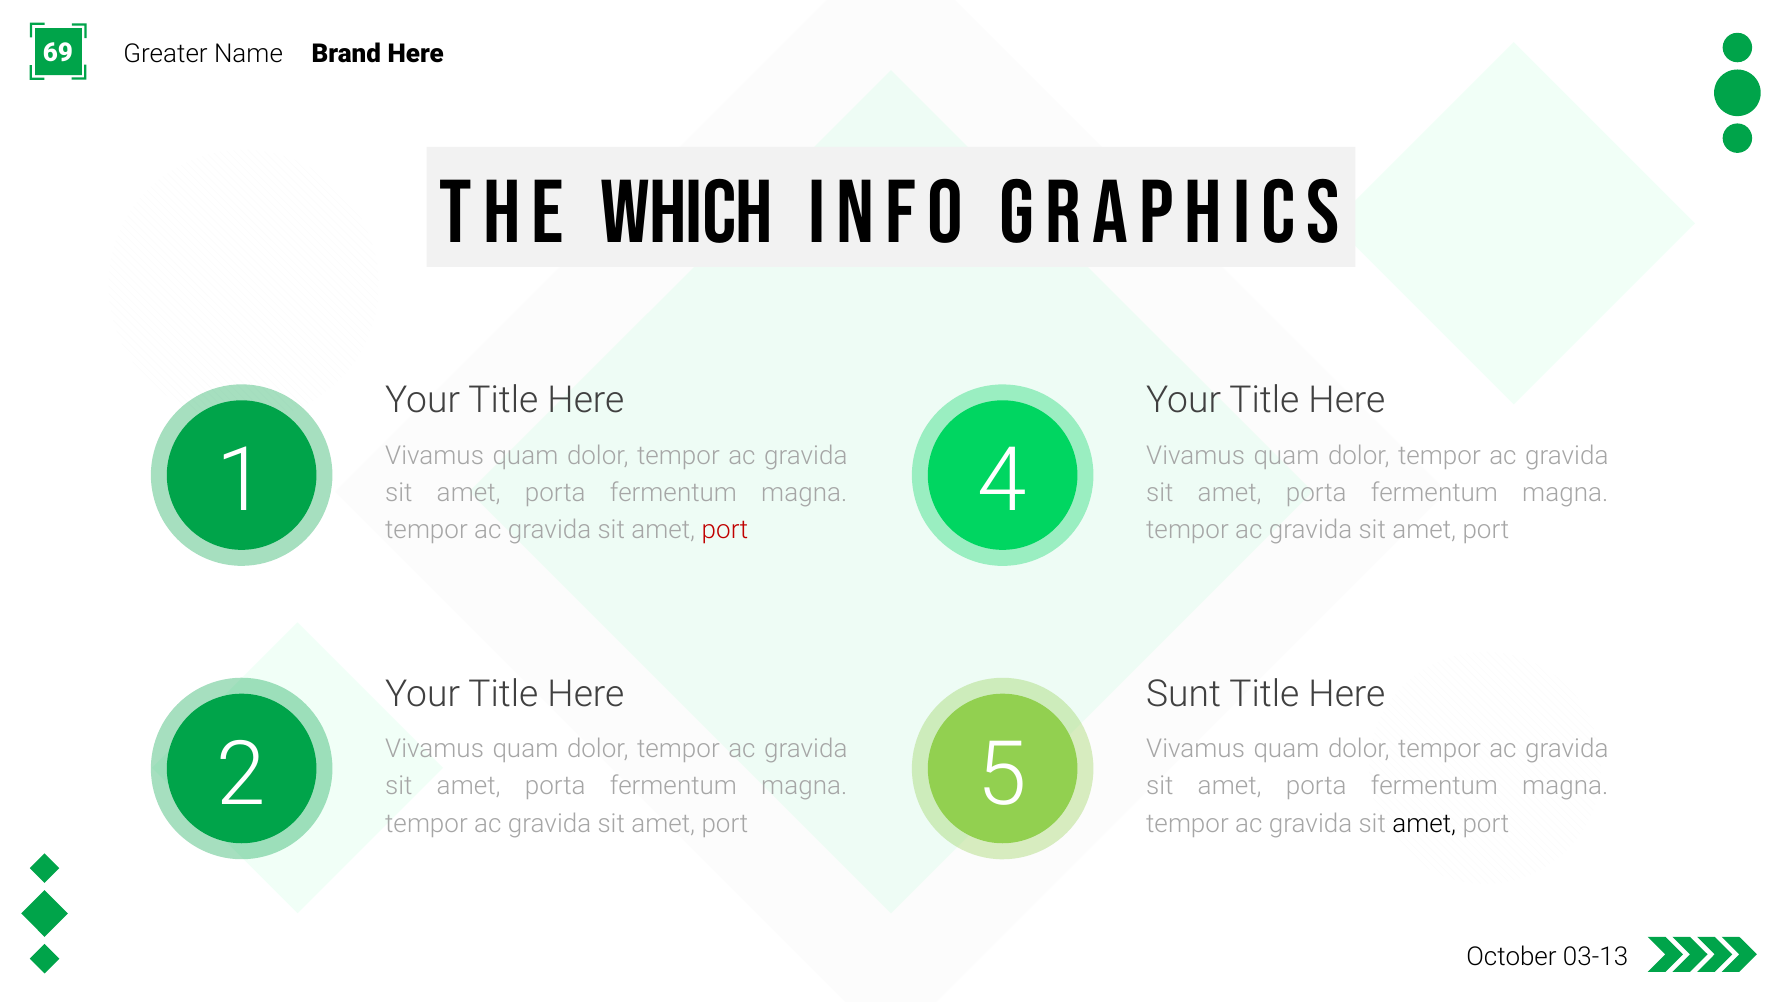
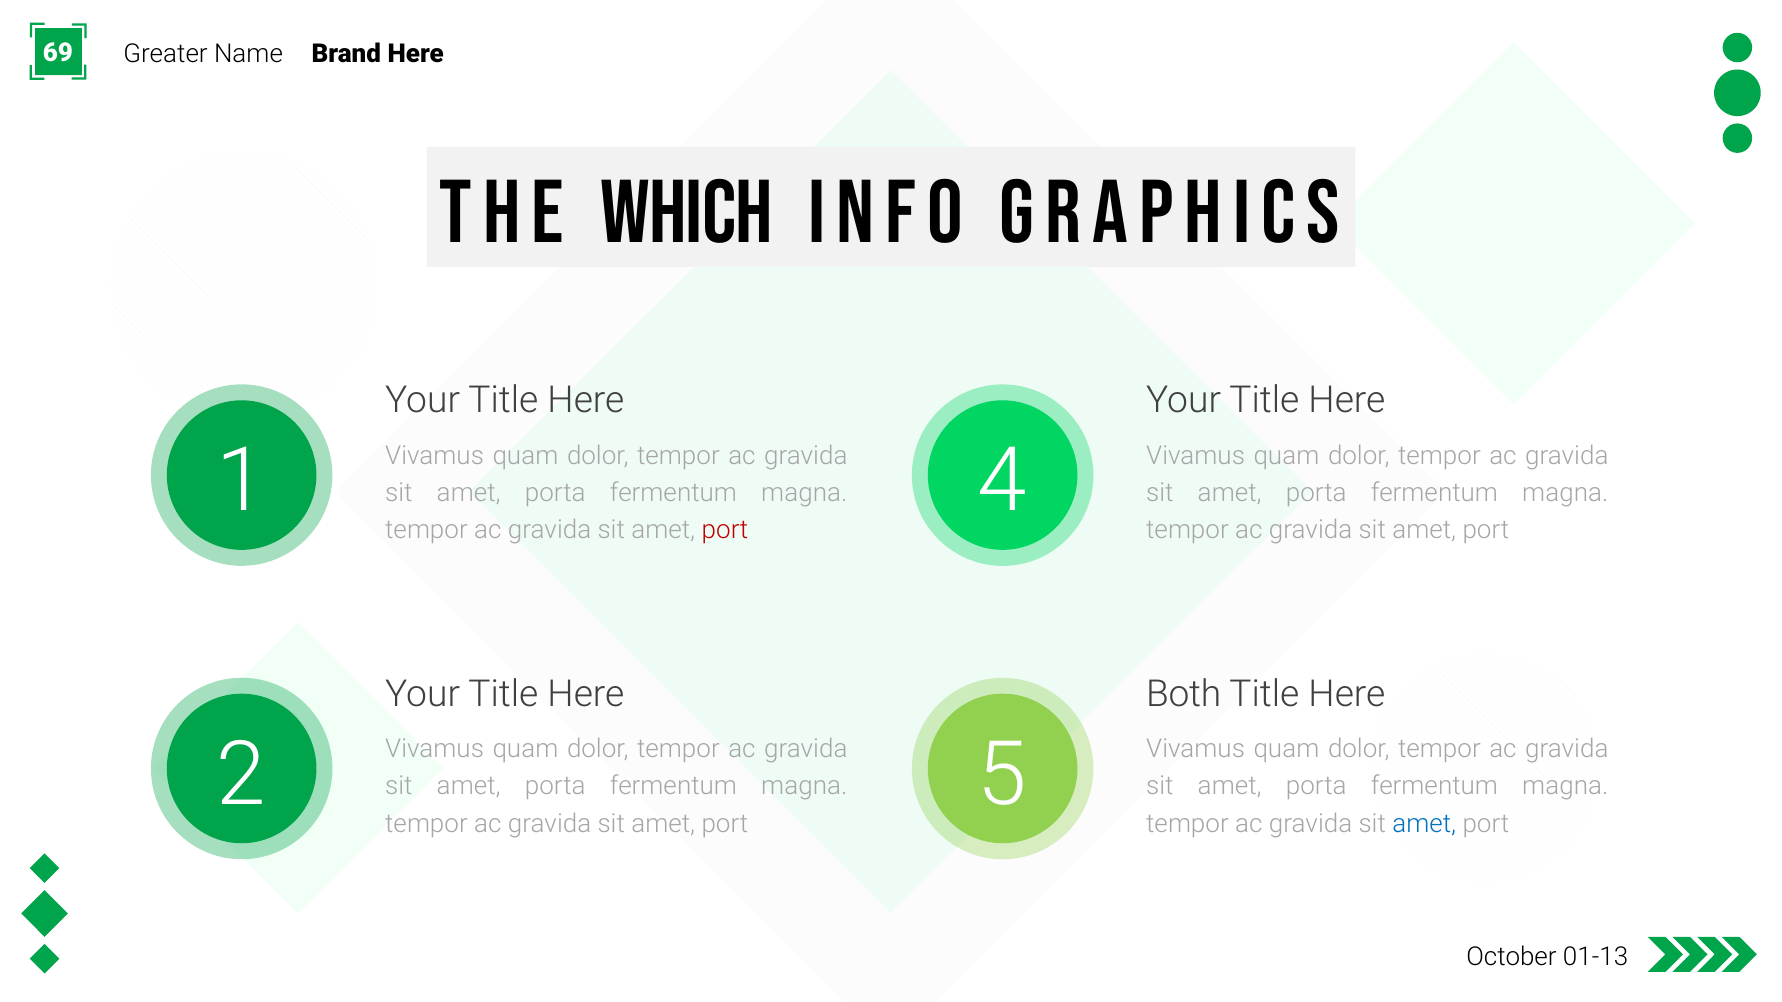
Sunt: Sunt -> Both (1184, 694)
amet colour: black -> blue (1424, 824)
03-13: 03-13 -> 01-13 (1596, 957)
